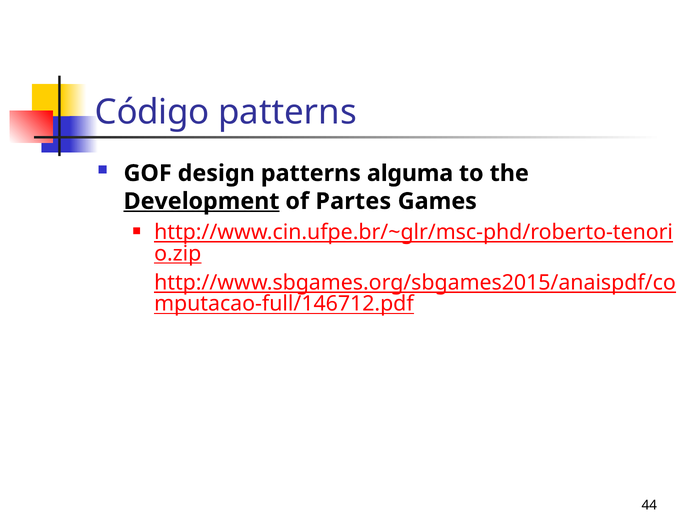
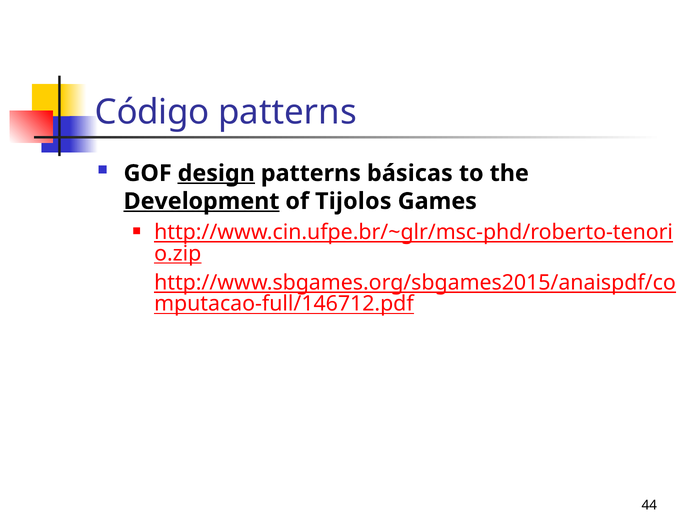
design underline: none -> present (216, 173)
alguma: alguma -> básicas (410, 173)
Partes: Partes -> Tijolos (353, 201)
